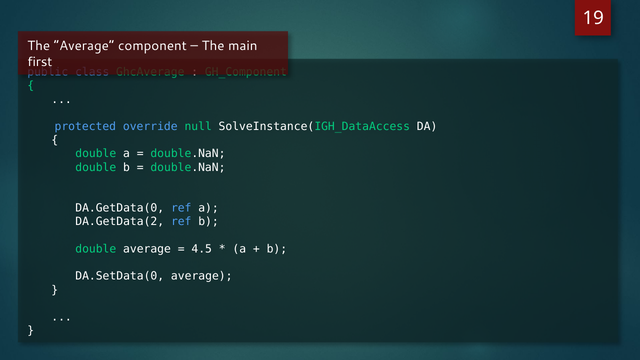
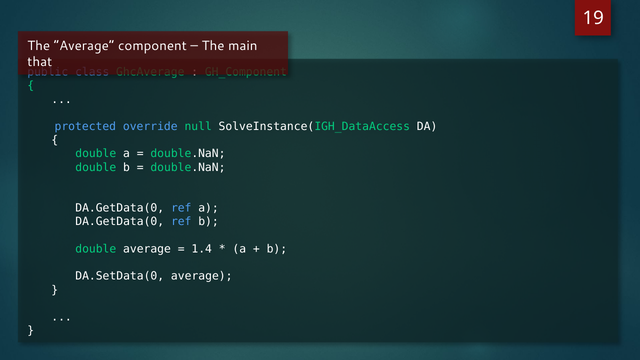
first: first -> that (40, 62)
DA.GetData(2: DA.GetData(2 -> DA.GetData(0 (120, 222)
4.5: 4.5 -> 1.4 (202, 249)
